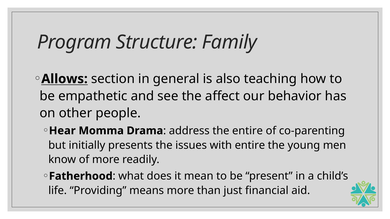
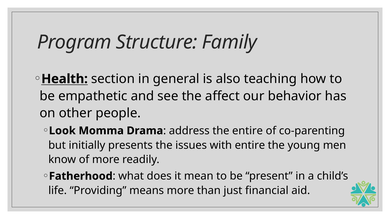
Allows: Allows -> Health (65, 79)
Hear: Hear -> Look (62, 131)
